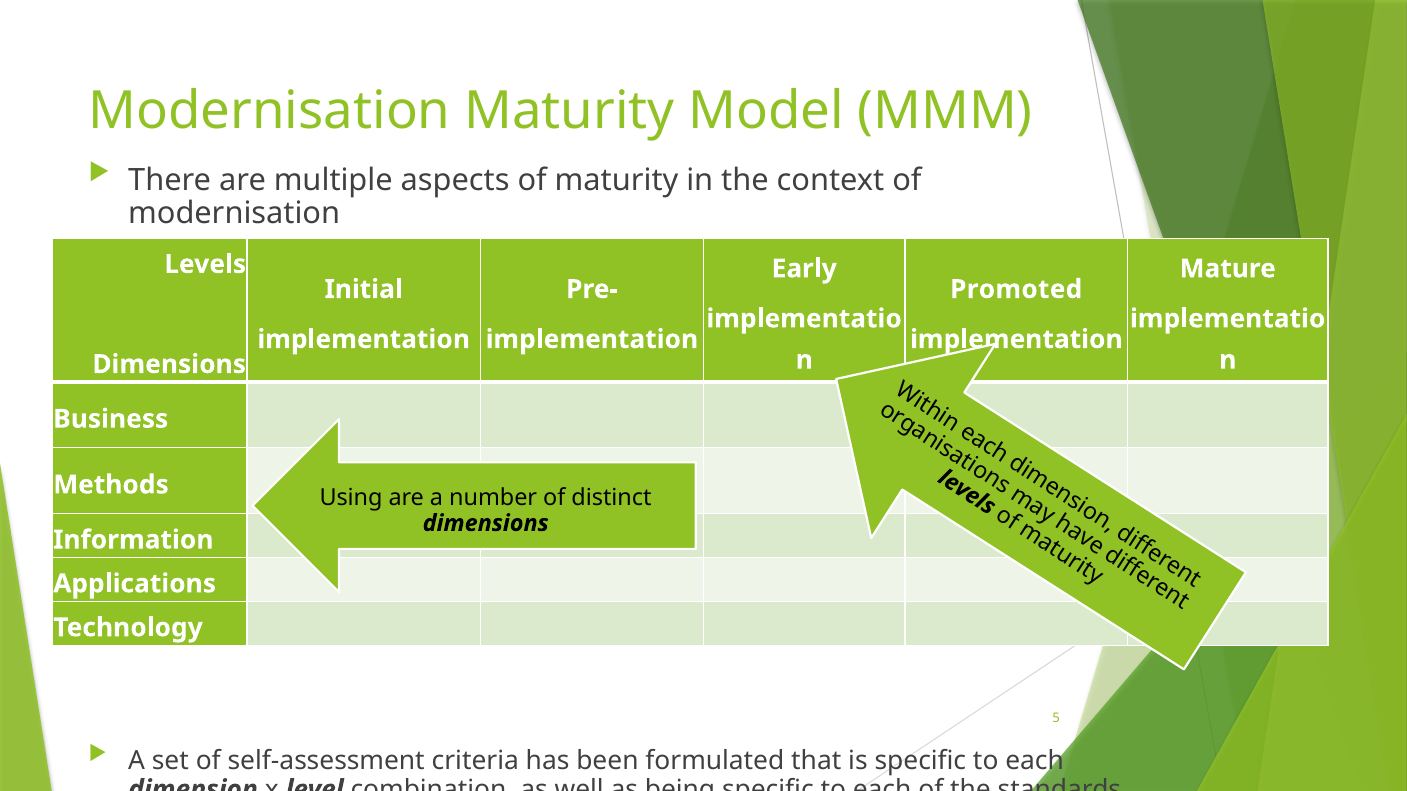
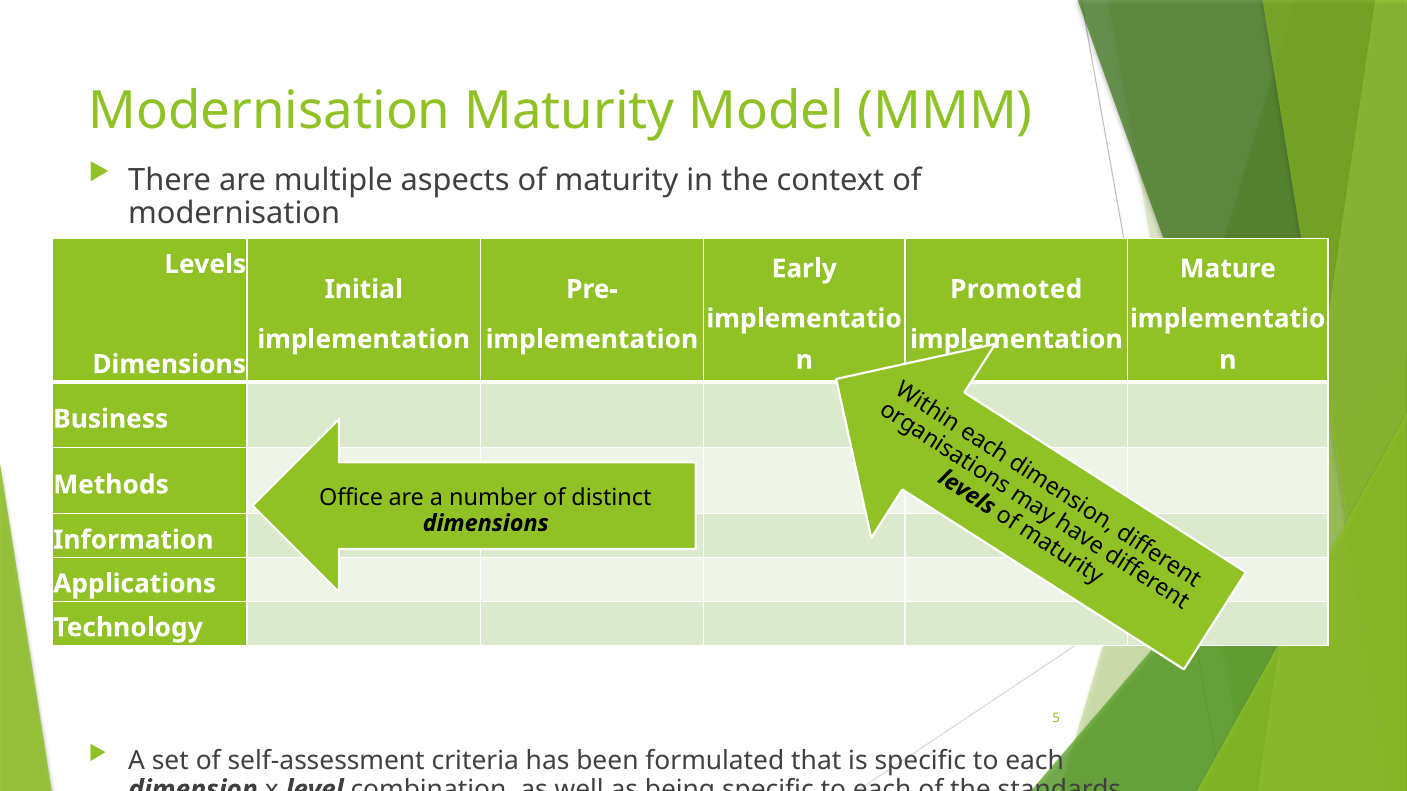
Using: Using -> Office (351, 498)
